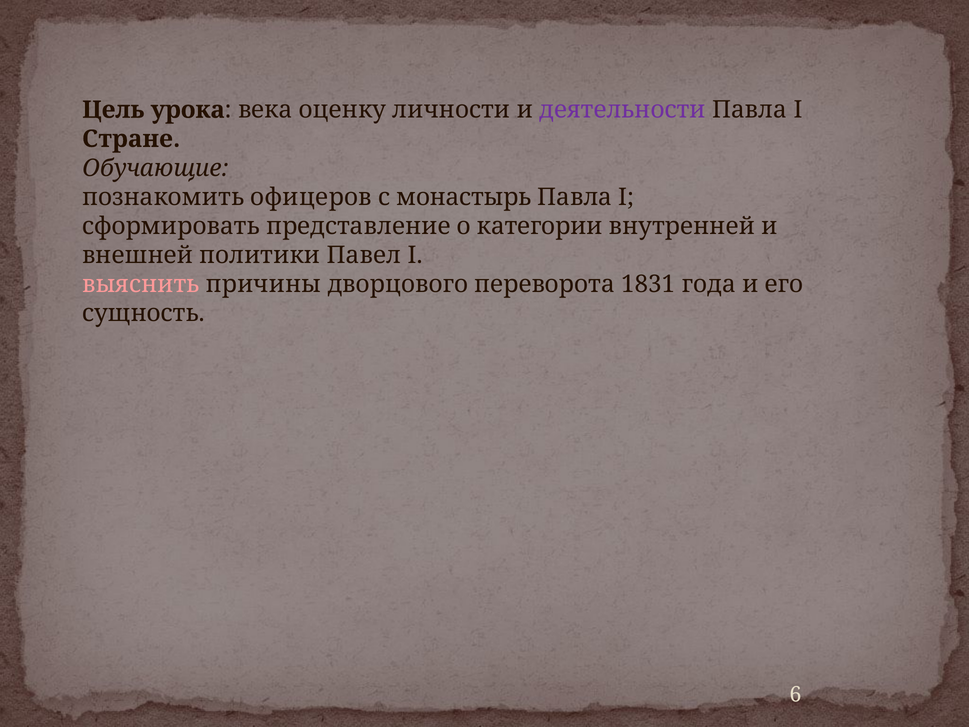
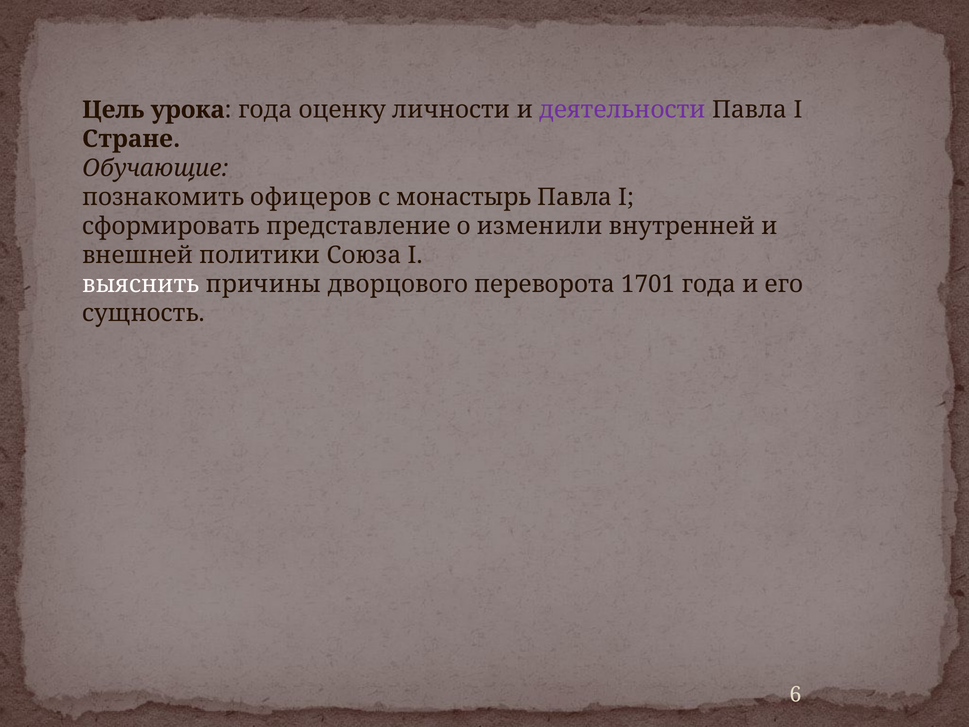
урока века: века -> года (265, 110)
категории: категории -> изменили (540, 226)
Павел: Павел -> Союза (364, 255)
выяснить colour: pink -> white (141, 284)
1831: 1831 -> 1701 (648, 284)
